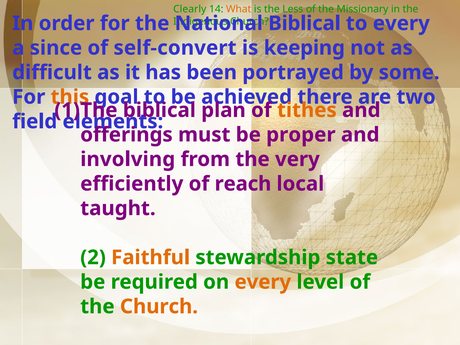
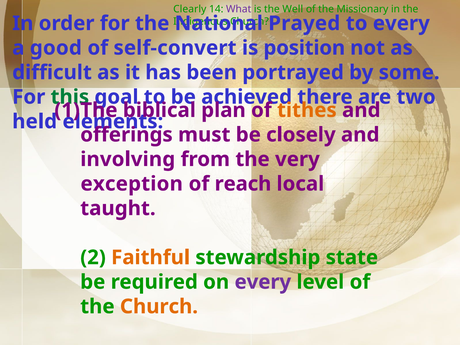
What colour: orange -> purple (239, 9)
Less: Less -> Well (293, 9)
Biblical: Biblical -> Prayed (304, 23)
since: since -> good (56, 48)
keeping: keeping -> position (304, 48)
this colour: orange -> green (70, 97)
field: field -> held (35, 122)
proper: proper -> closely (301, 135)
efficiently: efficiently -> exception (132, 184)
every colour: orange -> purple (263, 282)
